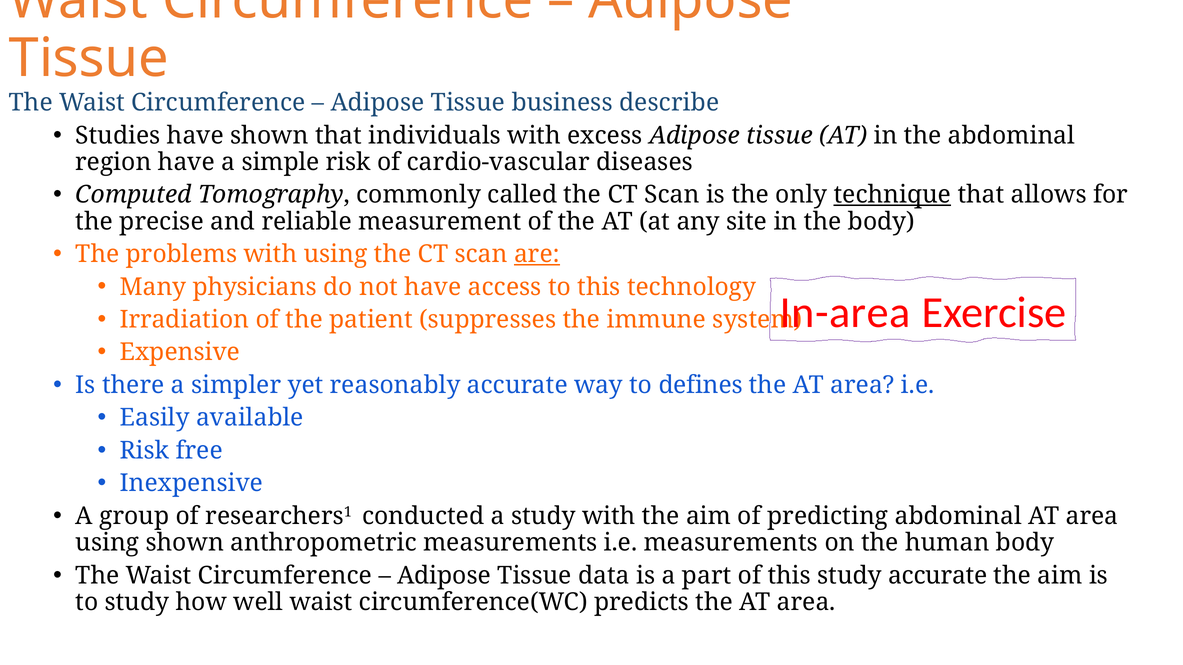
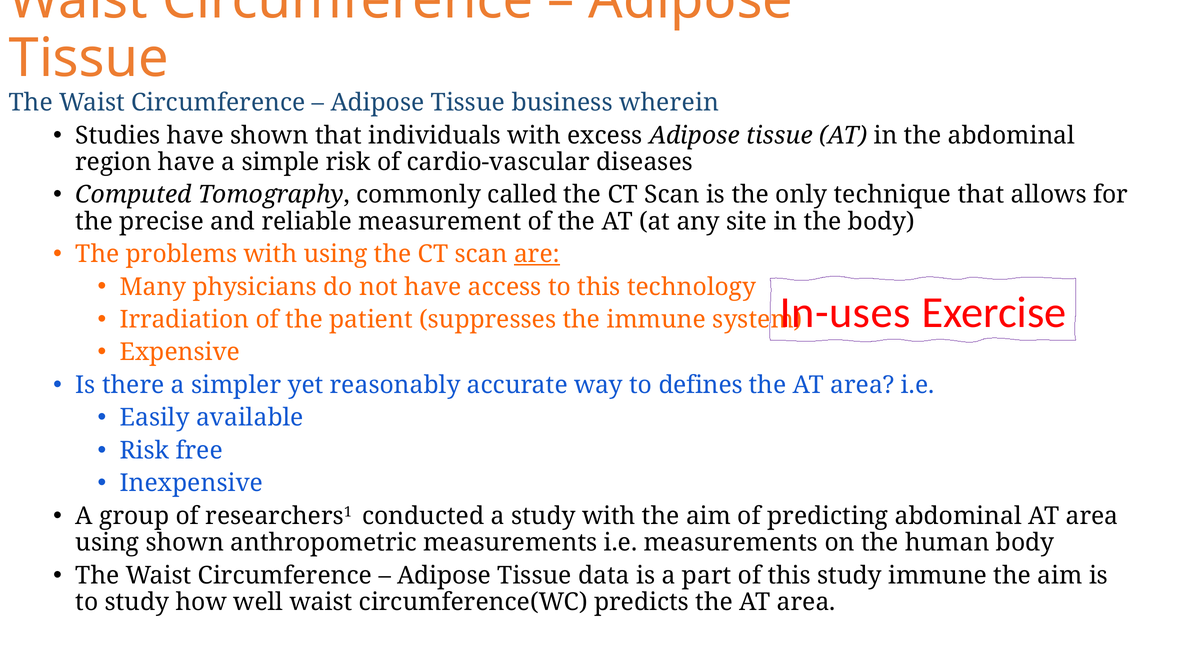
describe: describe -> wherein (669, 103)
technique underline: present -> none (892, 195)
In-area: In-area -> In-uses (845, 313)
study accurate: accurate -> immune (938, 576)
